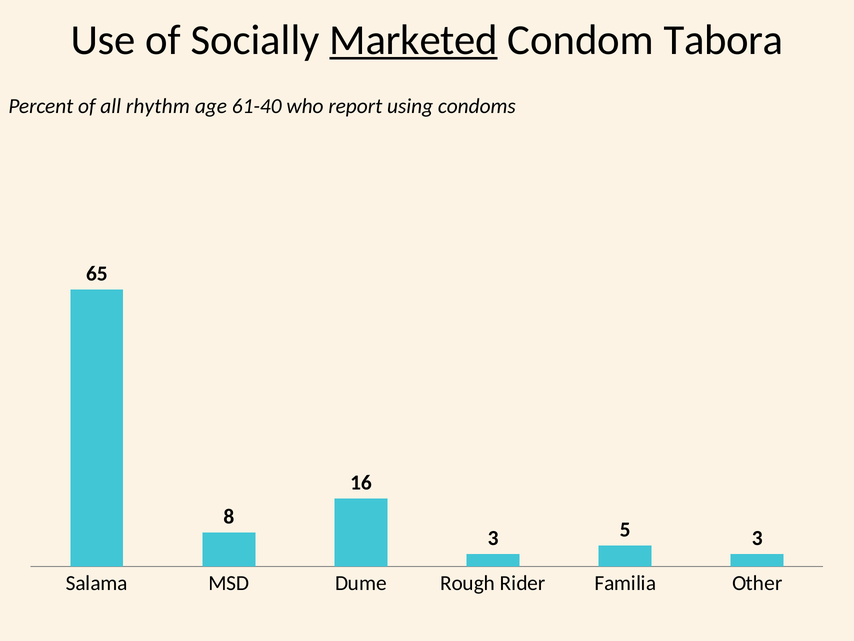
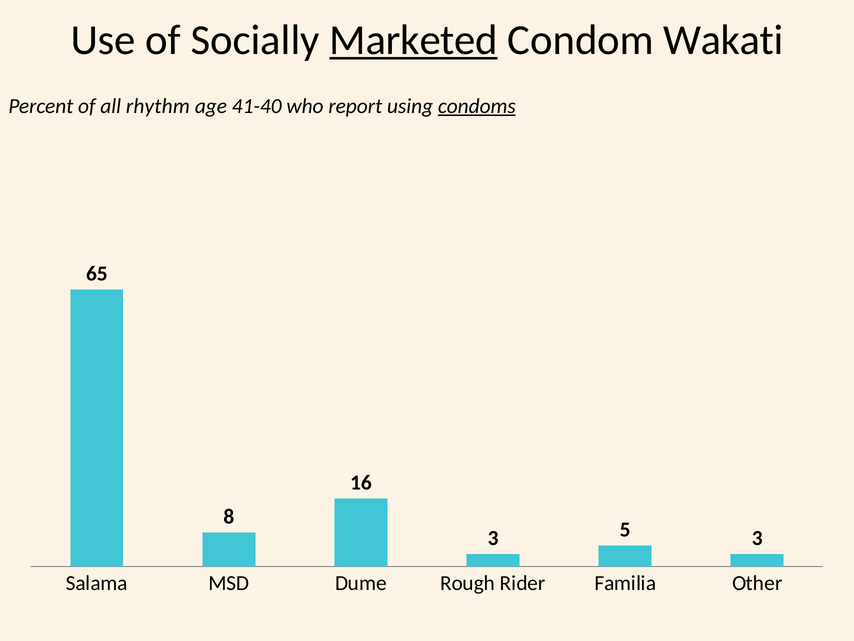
Tabora: Tabora -> Wakati (723, 40)
61-40: 61-40 -> 41-40 (257, 106)
condoms underline: none -> present (477, 106)
